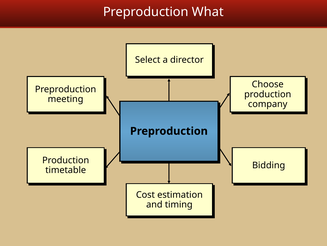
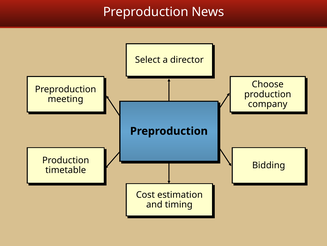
What: What -> News (208, 12)
